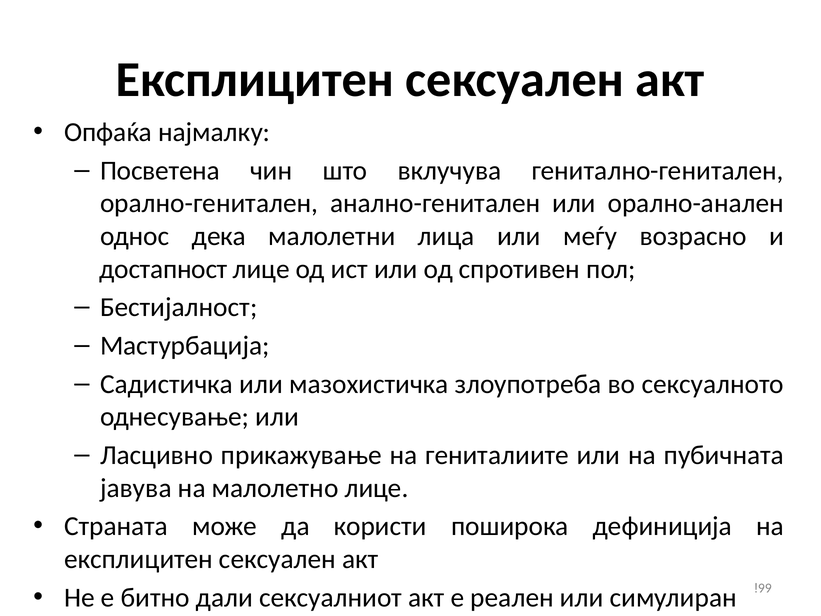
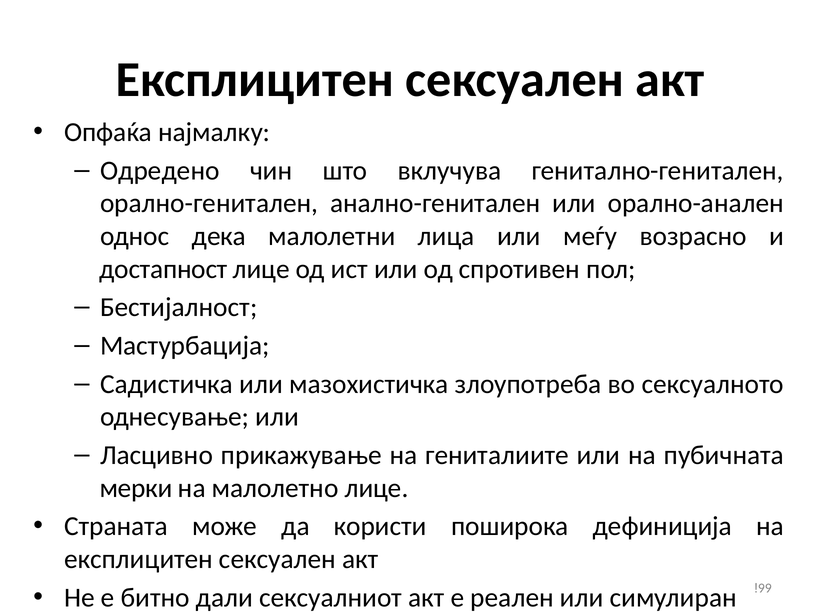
Посветена: Посветена -> Одредено (160, 170)
јавува: јавува -> мерки (136, 488)
